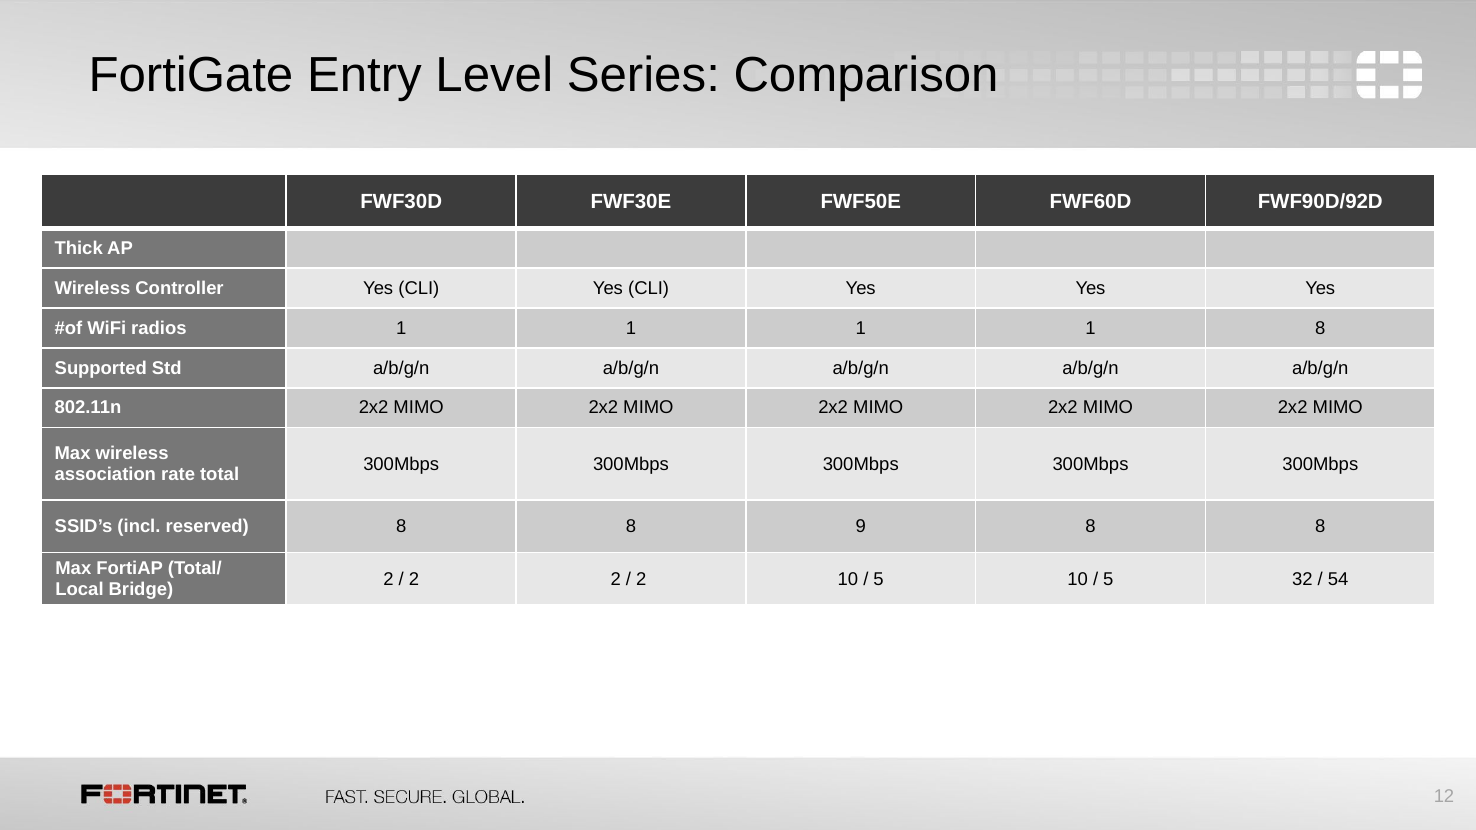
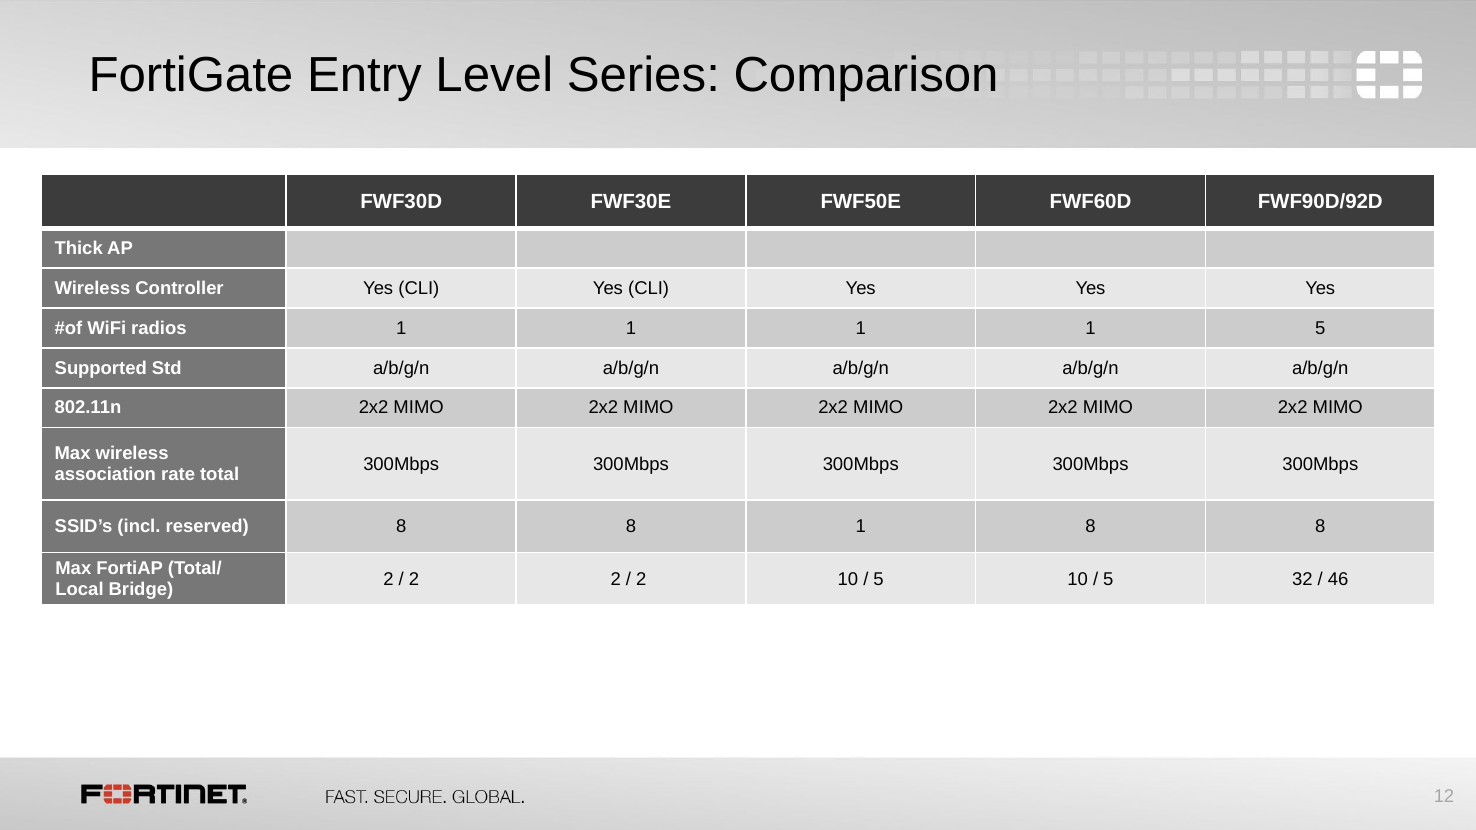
1 8: 8 -> 5 (1320, 328)
8 9: 9 -> 1 (861, 527)
54: 54 -> 46 (1338, 579)
